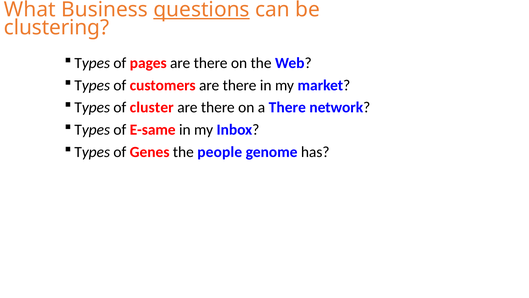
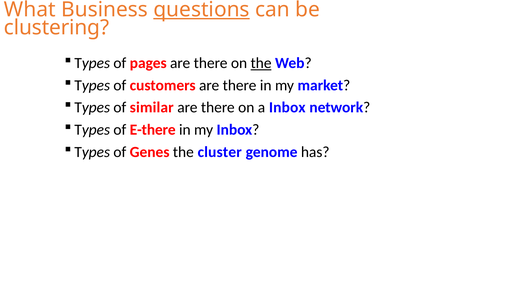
the underline: none -> present (261, 63)
cluster: cluster -> similar (152, 107)
a There: There -> Inbox (287, 107)
E-same: E-same -> E-there (153, 130)
people: people -> cluster (220, 152)
